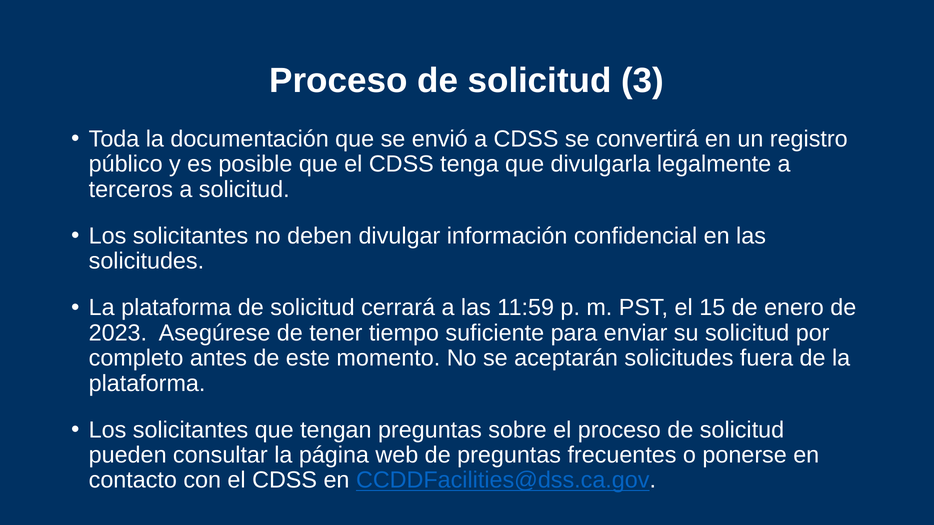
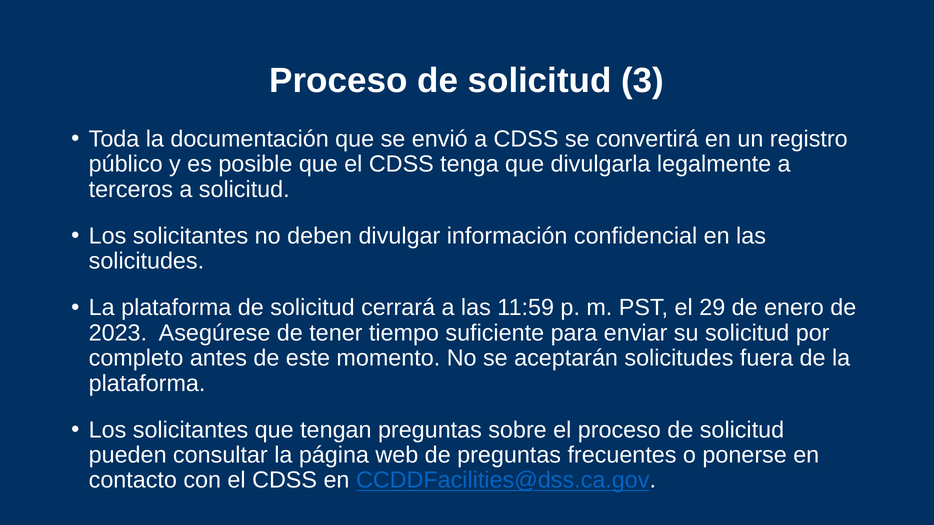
15: 15 -> 29 (712, 308)
